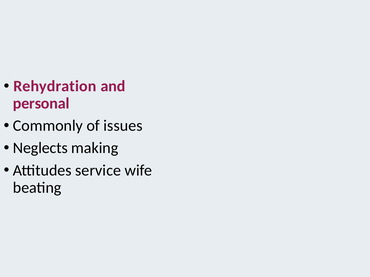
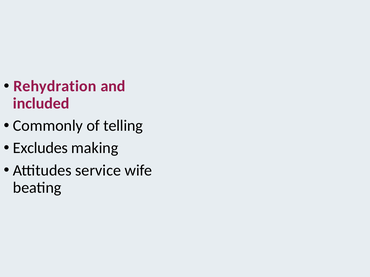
personal: personal -> included (41, 104)
issues: issues -> telling (123, 126)
Neglects: Neglects -> Excludes (40, 148)
